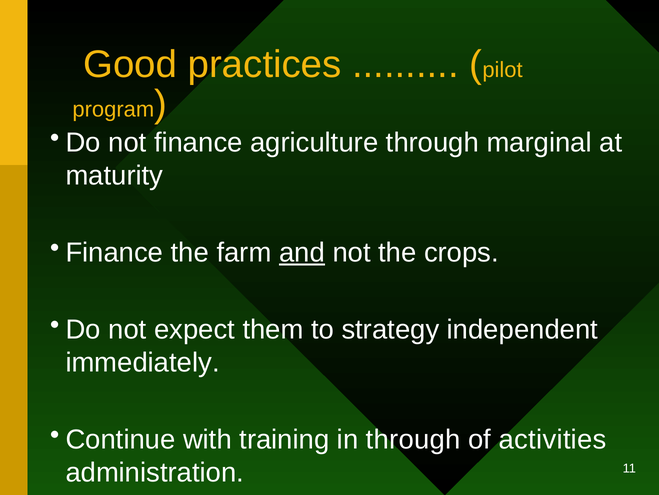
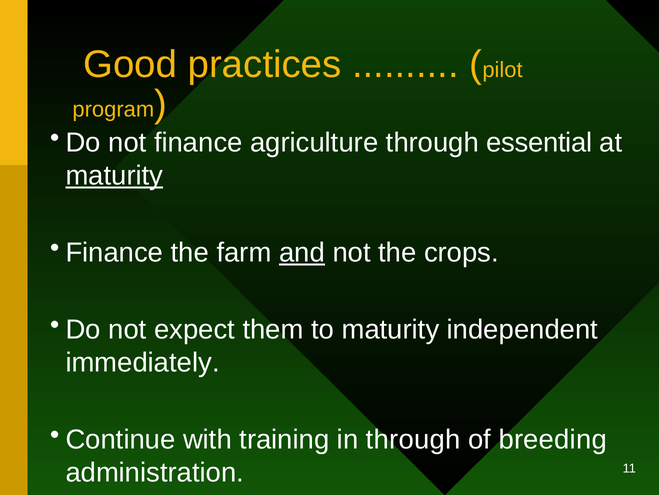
marginal: marginal -> essential (539, 142)
maturity underline: none -> present (114, 175)
to strategy: strategy -> maturity (390, 329)
activities: activities -> breeding (553, 439)
